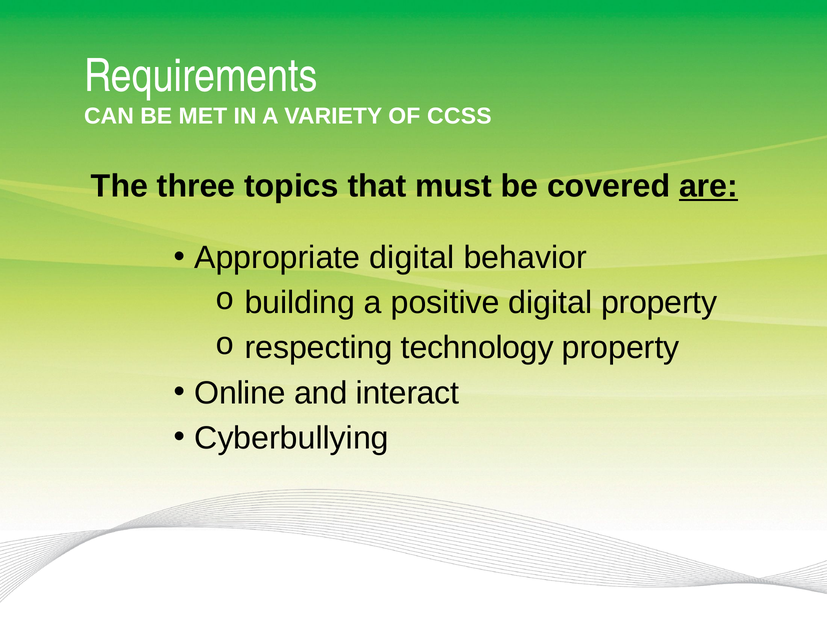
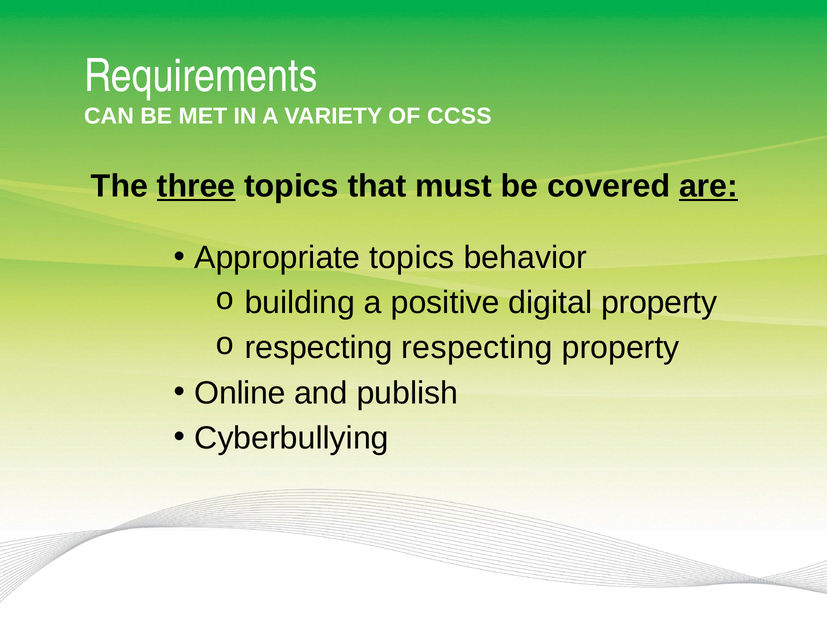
three underline: none -> present (196, 186)
Appropriate digital: digital -> topics (412, 258)
respecting technology: technology -> respecting (477, 348)
interact: interact -> publish (407, 393)
